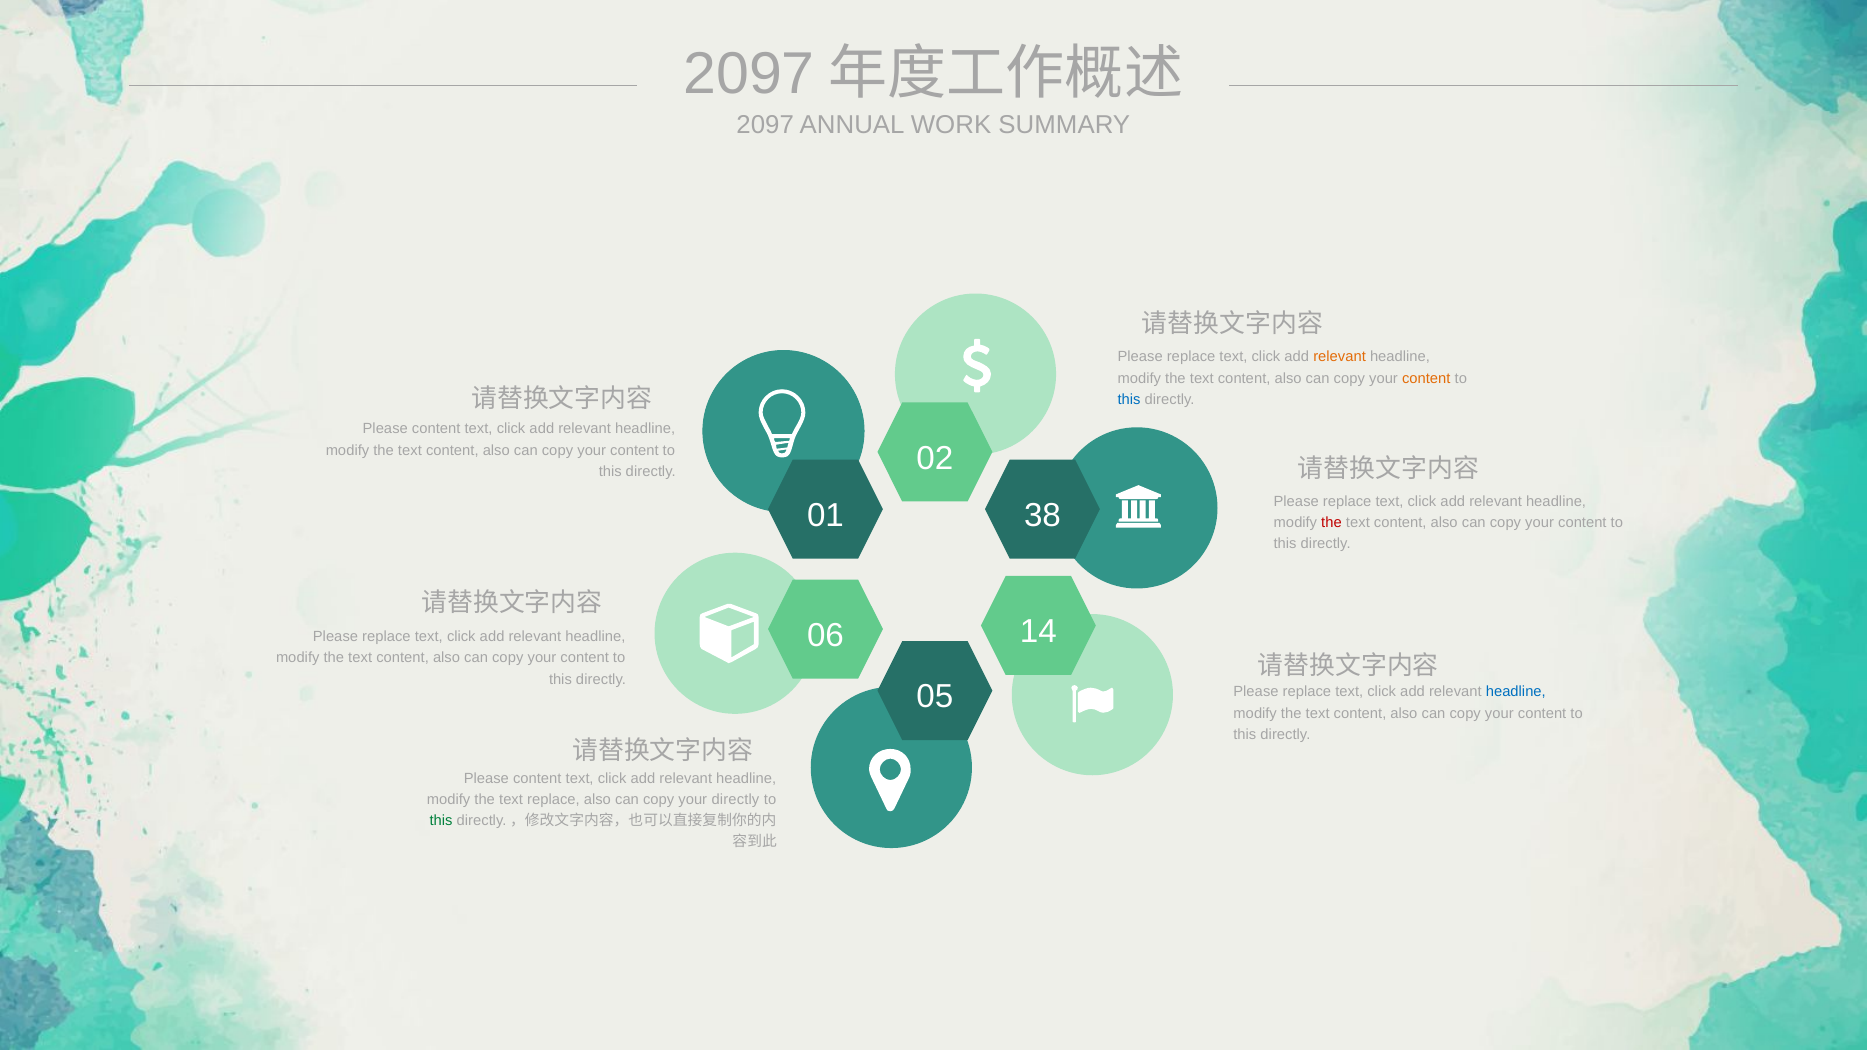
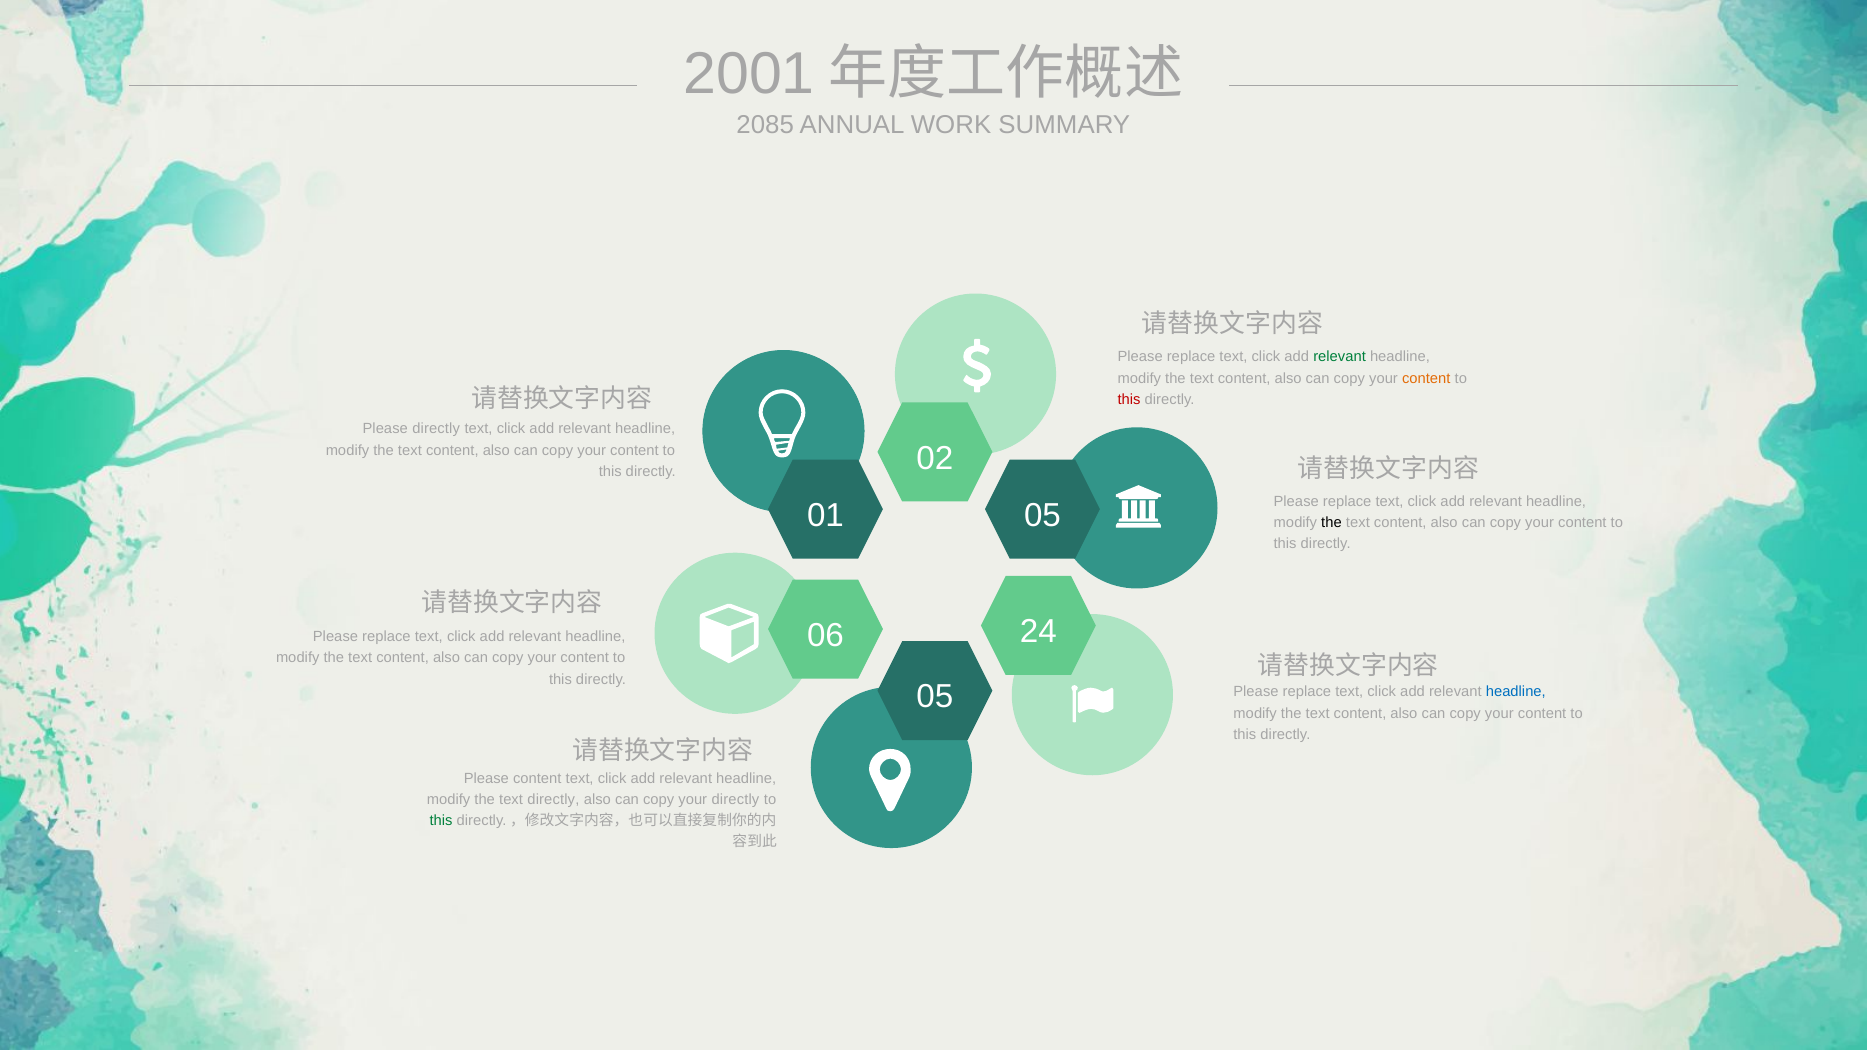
2097: 2097 -> 2001 (749, 74)
2097: 2097 -> 2085 (765, 125)
relevant colour: orange -> green (1340, 357)
this colour: blue -> red (1129, 399)
content: content -> directly (436, 429)
01 38: 38 -> 05 (1042, 516)
the colour: red -> black (1331, 523)
14: 14 -> 24 (1038, 632)
text replace: replace -> directly (553, 800)
